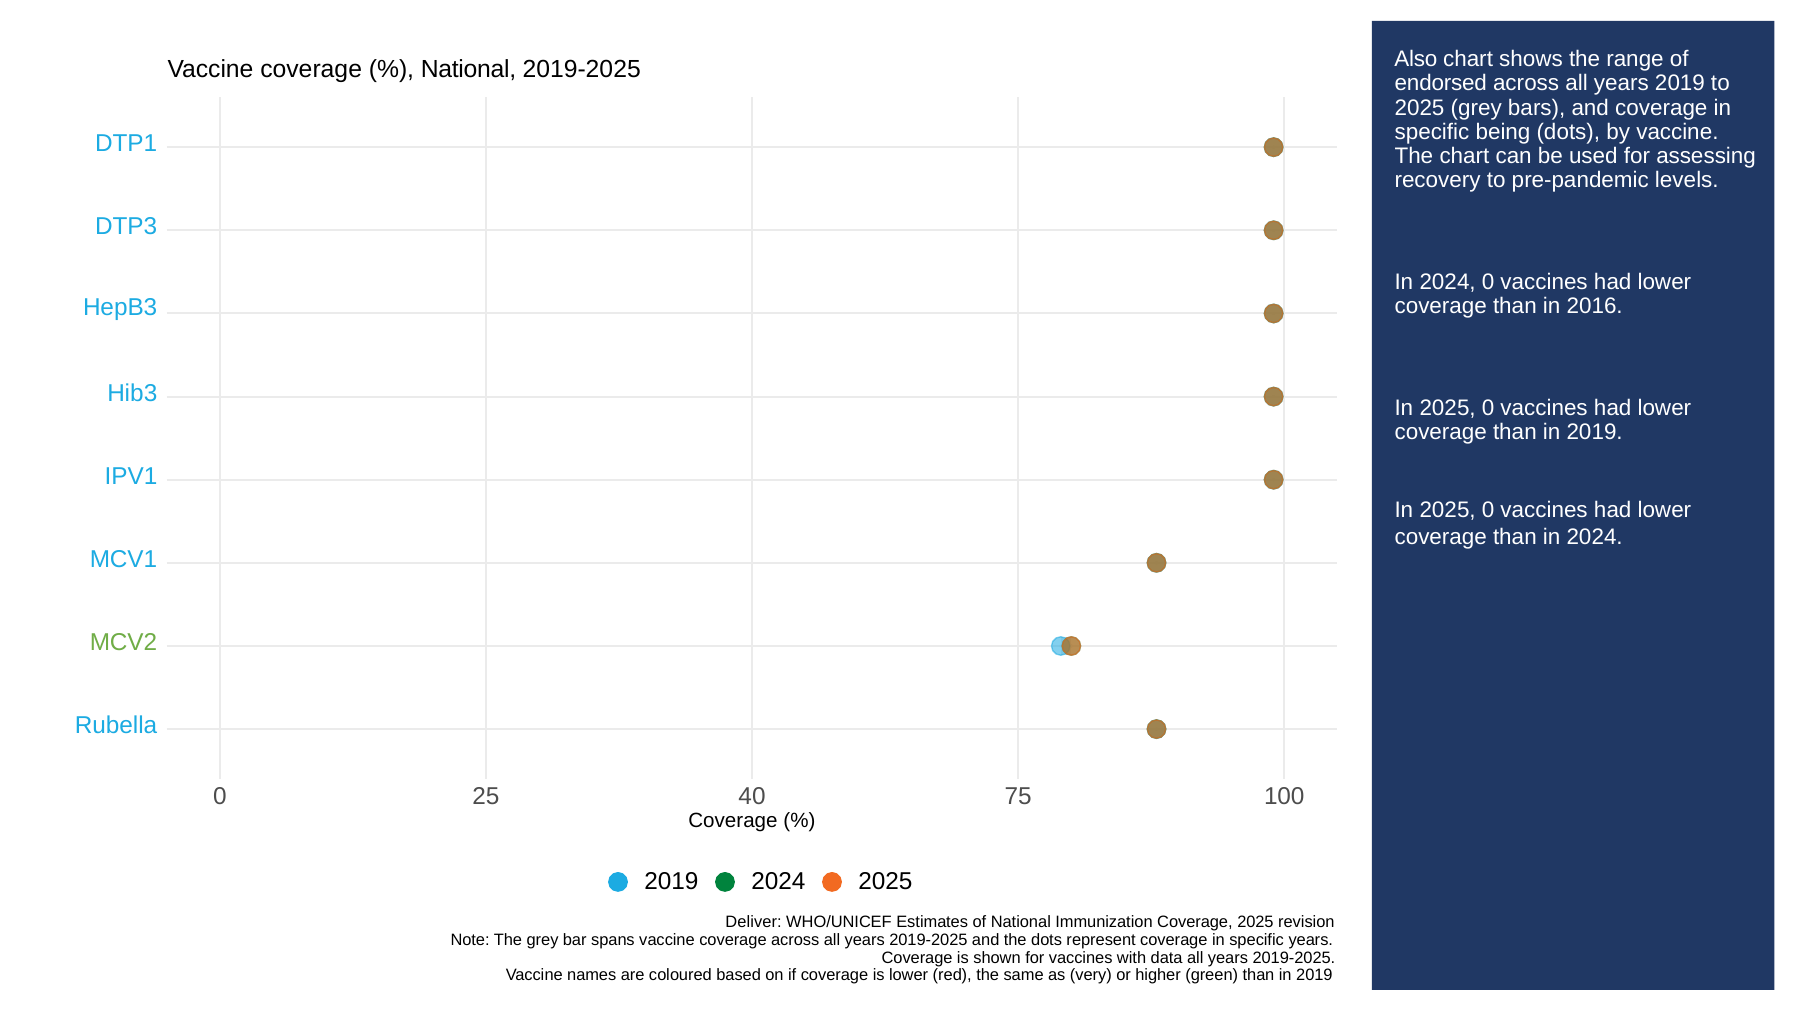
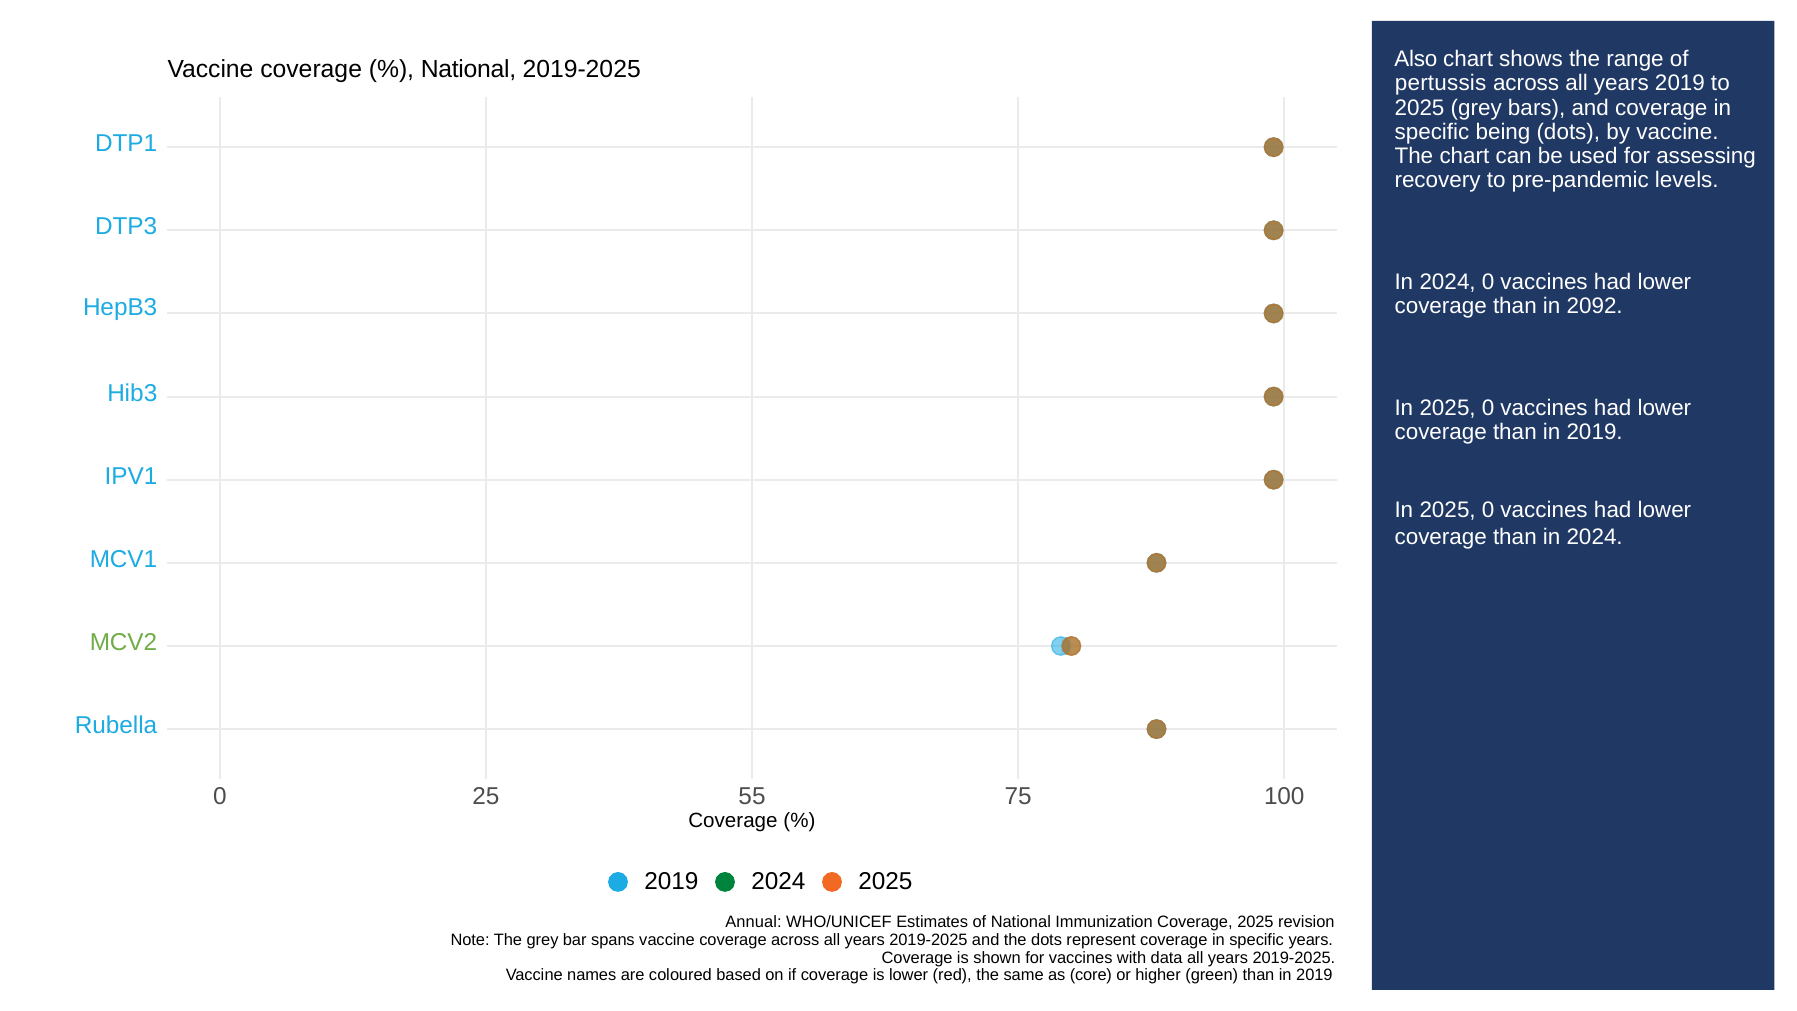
endorsed: endorsed -> pertussis (1441, 83)
2016: 2016 -> 2092 (1595, 306)
40: 40 -> 55 (752, 796)
Deliver: Deliver -> Annual (754, 922)
very: very -> core (1091, 975)
